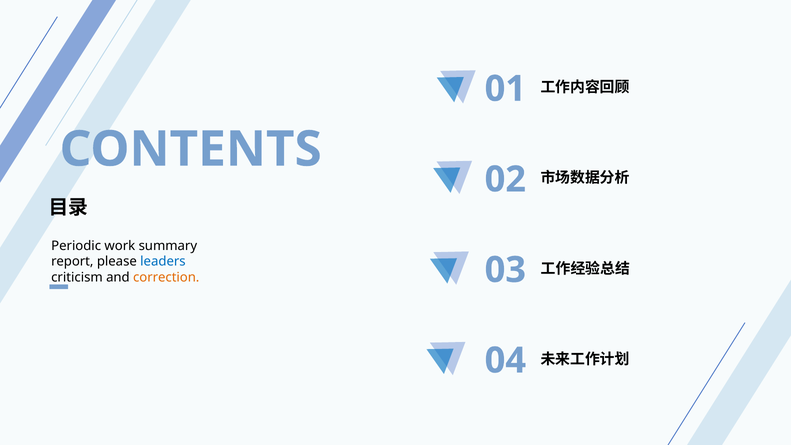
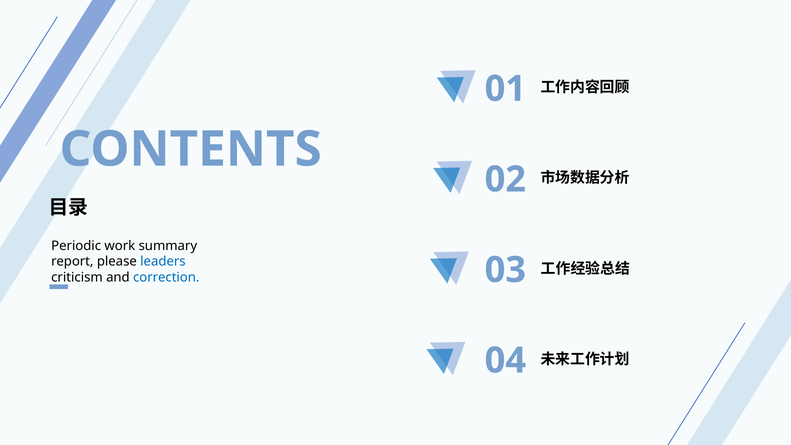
correction colour: orange -> blue (166, 277)
